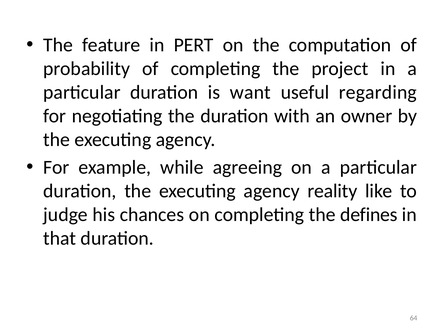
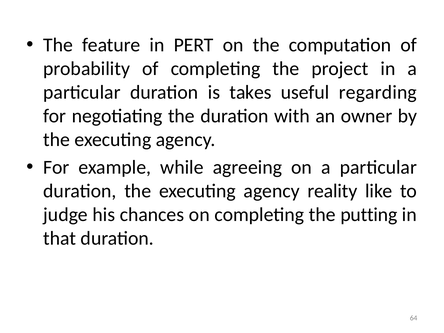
want: want -> takes (251, 92)
defines: defines -> putting (369, 215)
